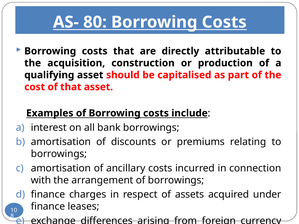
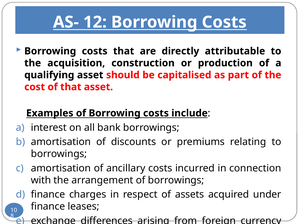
80: 80 -> 12 (95, 22)
